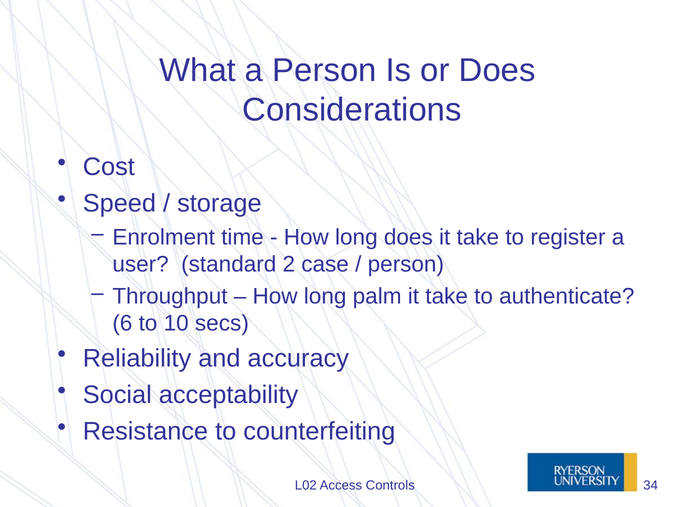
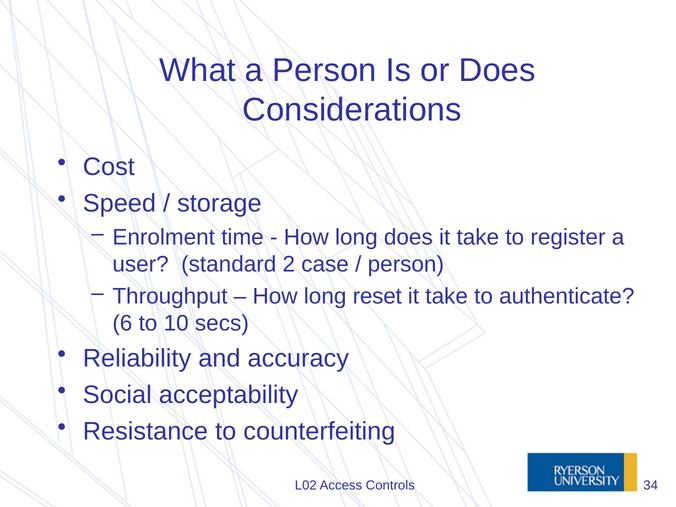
palm: palm -> reset (377, 296)
